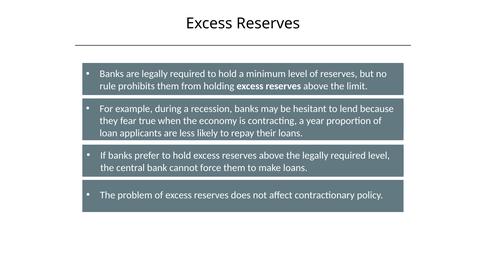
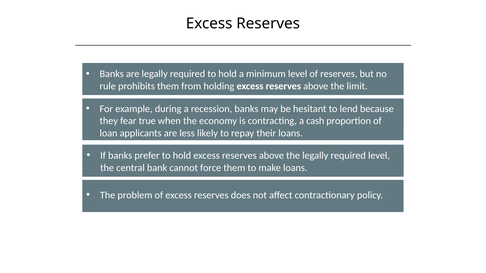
year: year -> cash (315, 121)
